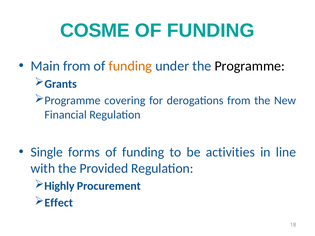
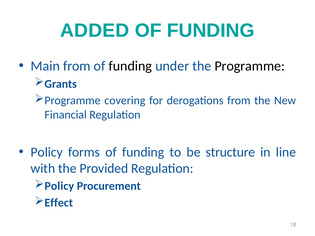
COSME: COSME -> ADDED (95, 30)
funding colour: orange -> black (130, 66)
Single: Single -> Policy (47, 152)
activities: activities -> structure (230, 152)
Highly: Highly -> Policy (59, 186)
